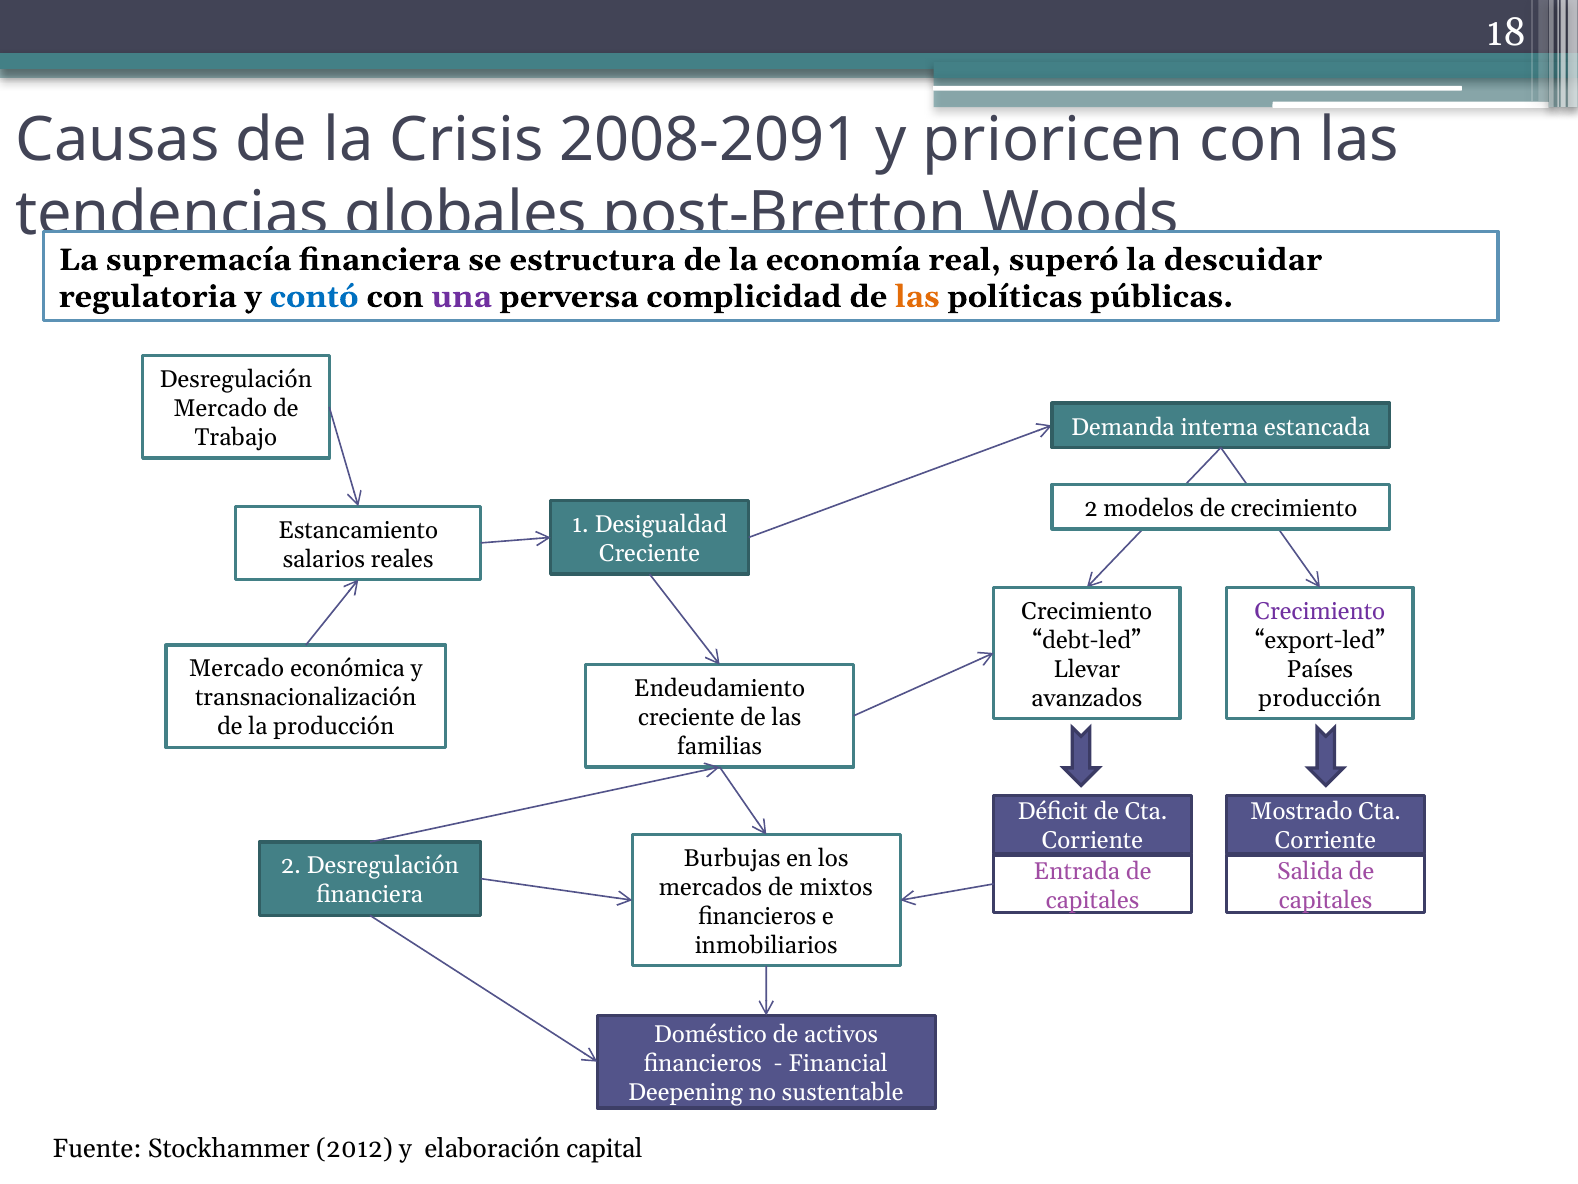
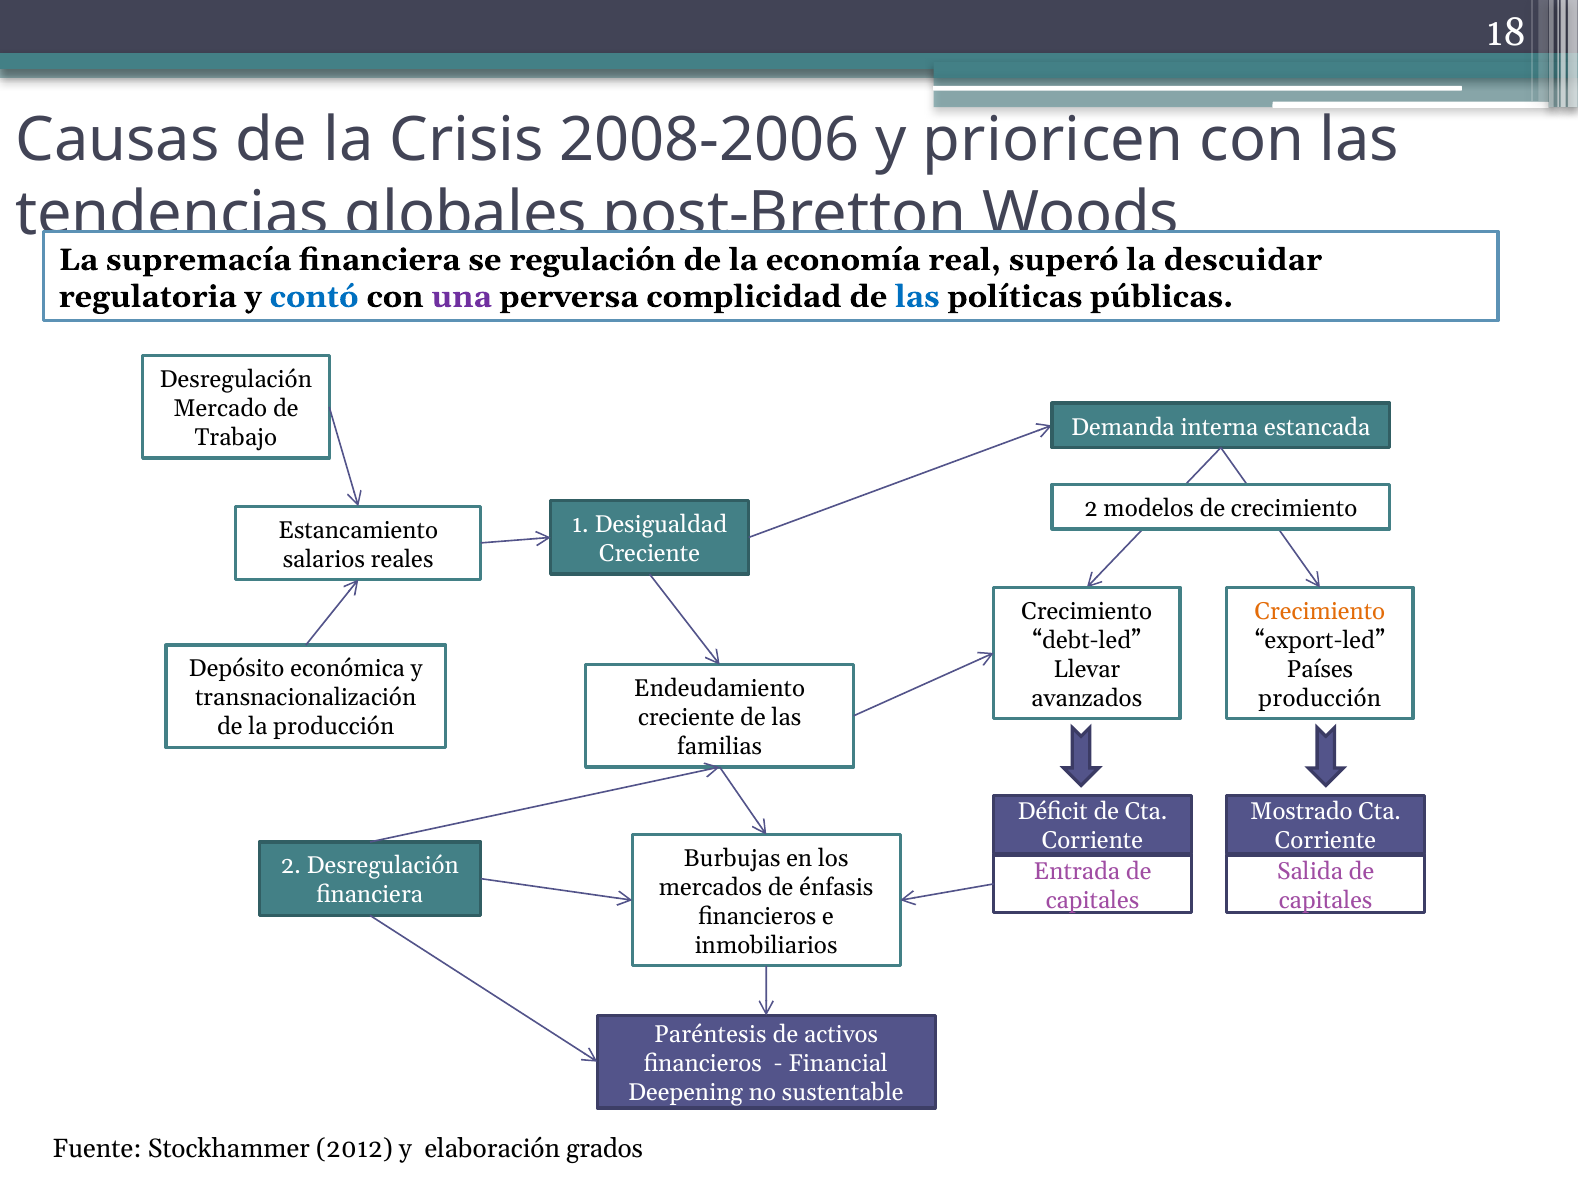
2008-2091: 2008-2091 -> 2008-2006 (710, 140)
estructura: estructura -> regulación (593, 260)
las colour: orange -> blue (917, 297)
Crecimiento colour: purple -> orange (1320, 611)
Mercado: Mercado -> Depósito (237, 669)
mixtos: mixtos -> énfasis (836, 887)
Doméstico: Doméstico -> Paréntesis (710, 1034)
capital: capital -> grados (605, 1149)
